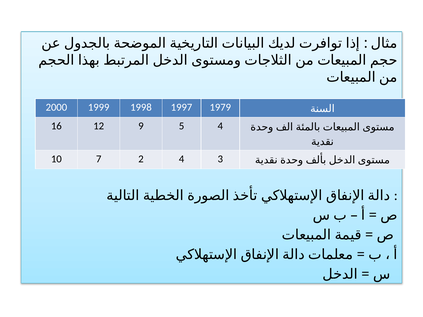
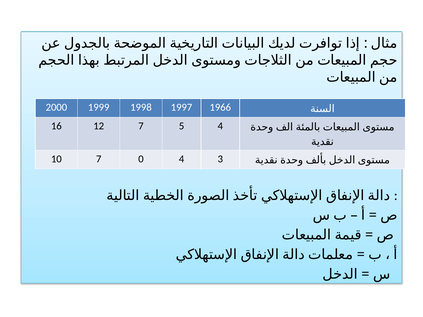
1979: 1979 -> 1966 (220, 107)
12 9: 9 -> 7 (141, 126)
2: 2 -> 0 (141, 159)
